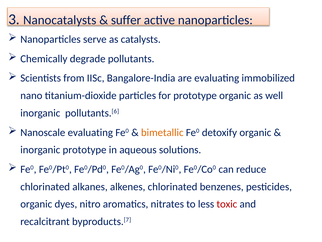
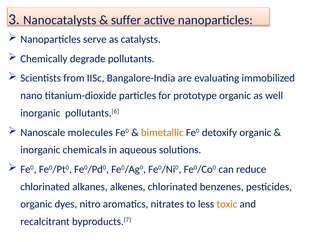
Nanoscale evaluating: evaluating -> molecules (90, 132)
inorganic prototype: prototype -> chemicals (85, 150)
toxic colour: red -> orange (227, 204)
